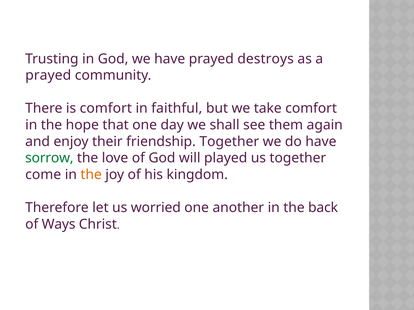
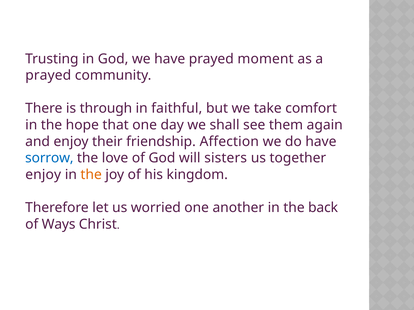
destroys: destroys -> moment (266, 59)
is comfort: comfort -> through (106, 109)
friendship Together: Together -> Affection (229, 142)
sorrow colour: green -> blue (49, 158)
played: played -> sisters (226, 158)
come: come -> enjoy (43, 175)
